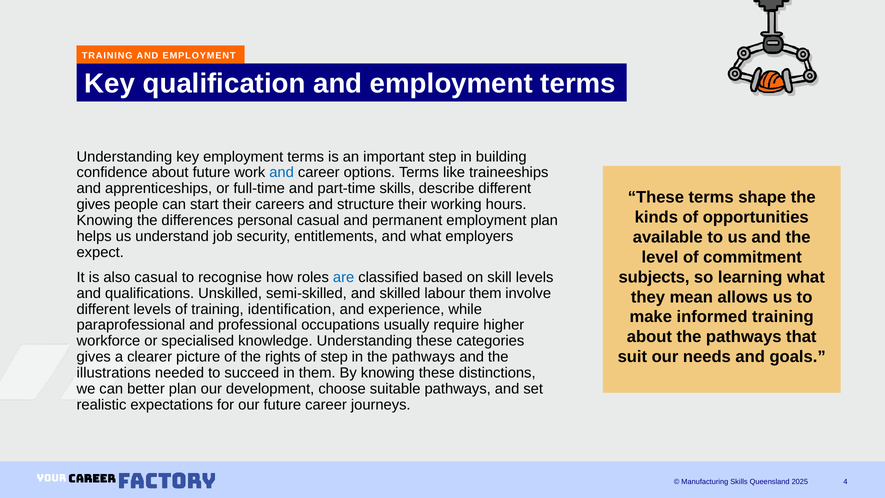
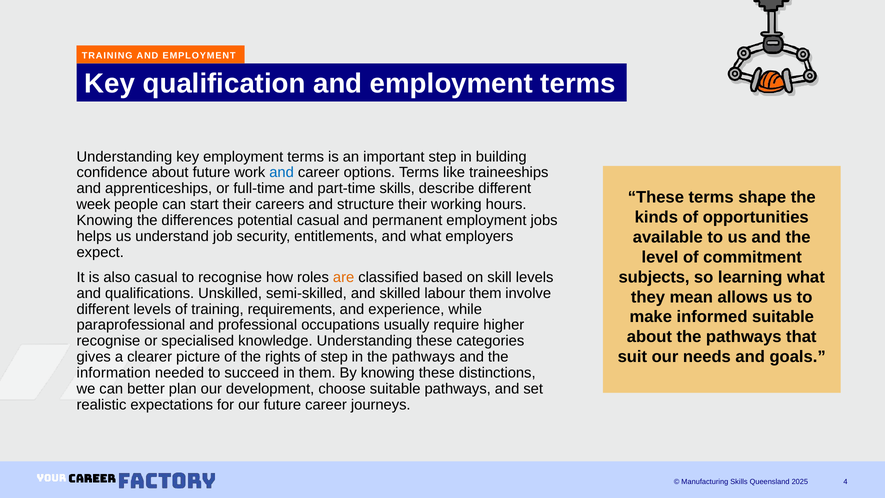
gives: gives -> week (93, 204)
personal: personal -> potential (265, 220)
employment plan: plan -> jobs (544, 220)
are colour: blue -> orange (344, 277)
identification: identification -> requirements (292, 309)
informed training: training -> suitable (783, 317)
workforce: workforce -> recognise (108, 341)
illustrations: illustrations -> information (114, 373)
